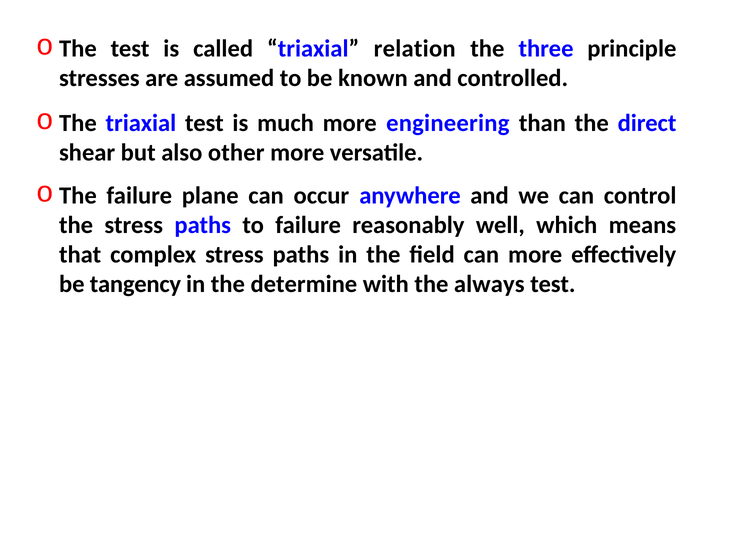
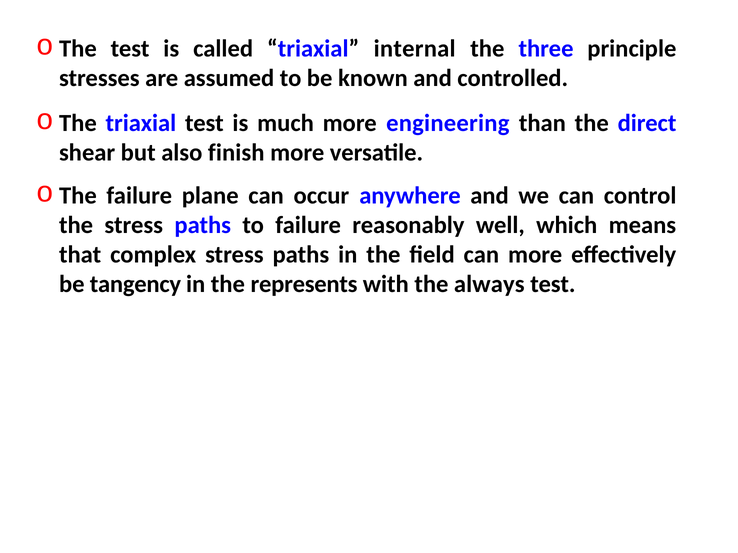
relation: relation -> internal (415, 48)
other: other -> finish (236, 153)
determine: determine -> represents (304, 284)
